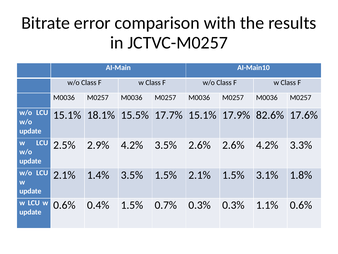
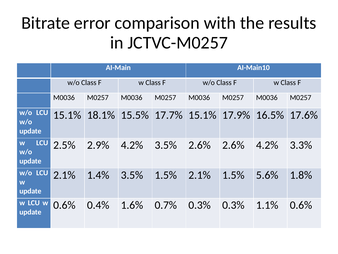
82.6%: 82.6% -> 16.5% (270, 115)
3.1%: 3.1% -> 5.6% (267, 175)
0.4% 1.5%: 1.5% -> 1.6% (132, 205)
